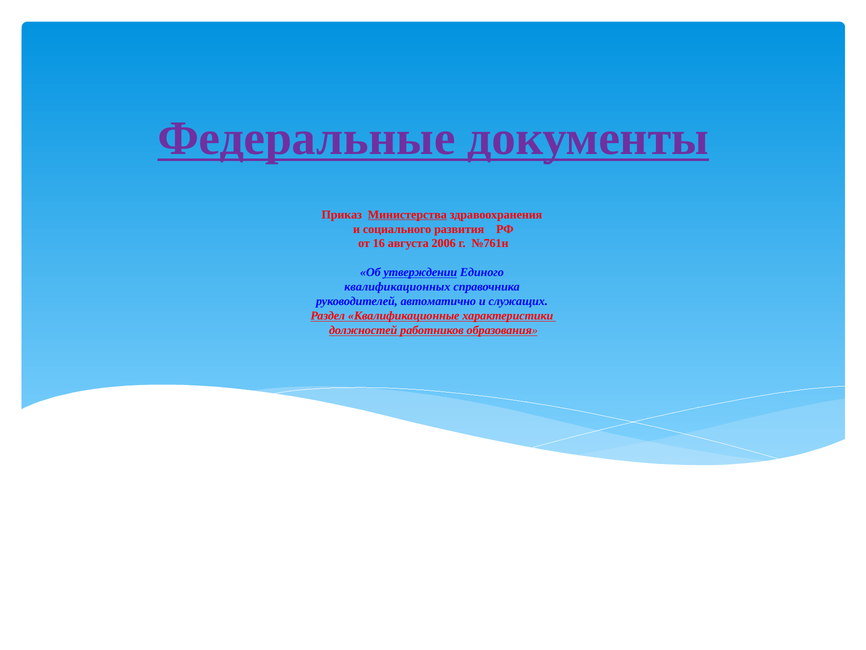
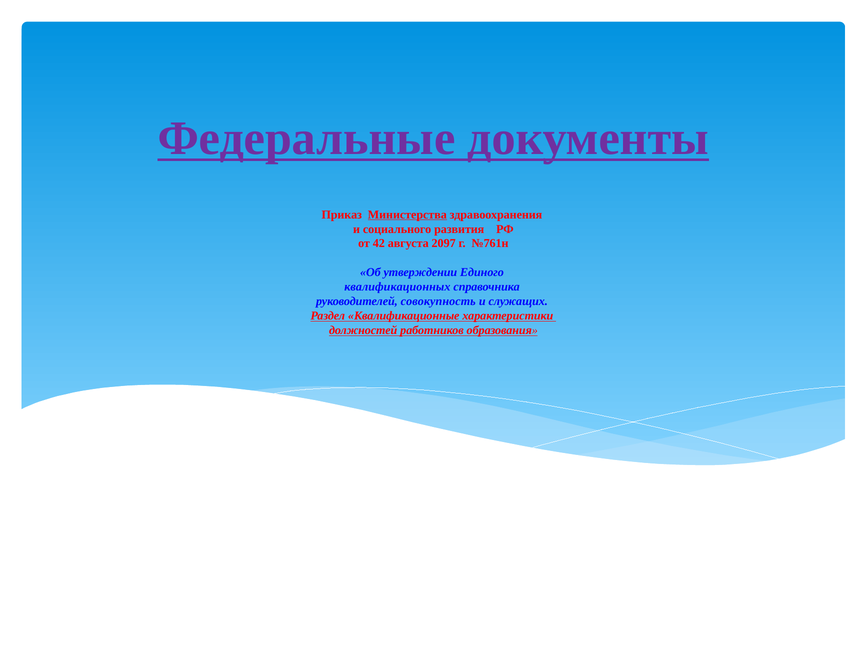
16: 16 -> 42 (379, 243)
2006: 2006 -> 2097 (444, 243)
утверждении underline: present -> none (420, 272)
автоматично: автоматично -> совокупность (438, 301)
